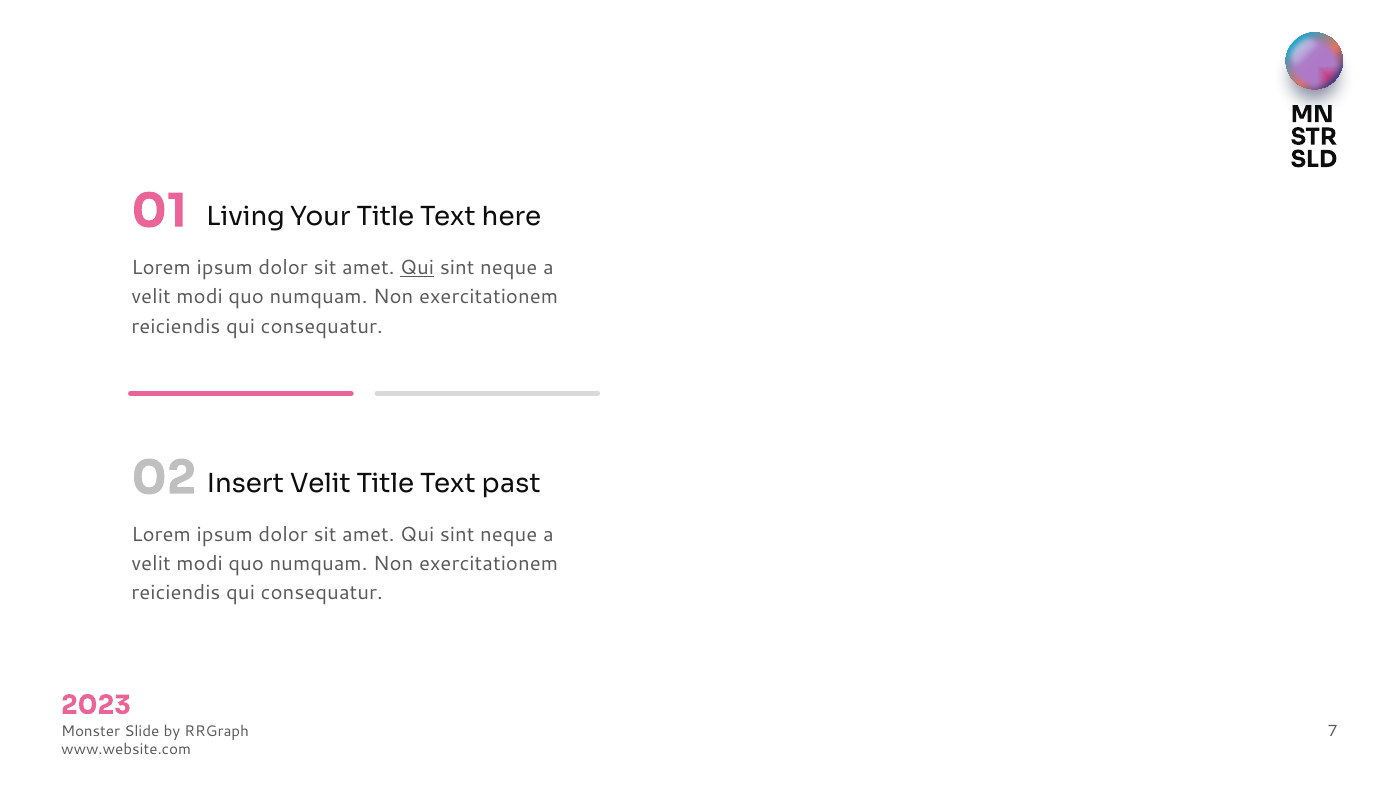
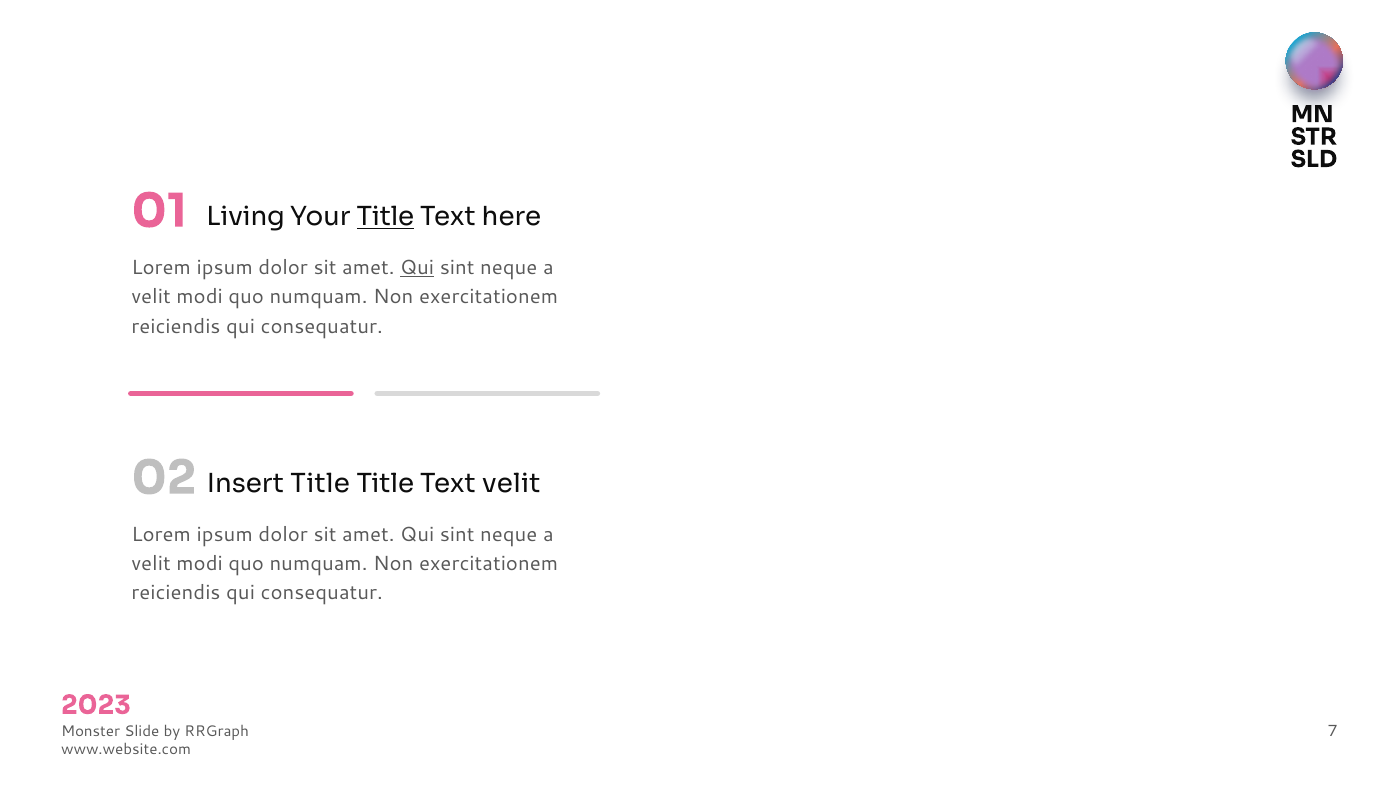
Title underline: none -> present (385, 217)
Insert Velit: Velit -> Title (320, 484)
Text past: past -> velit (511, 484)
